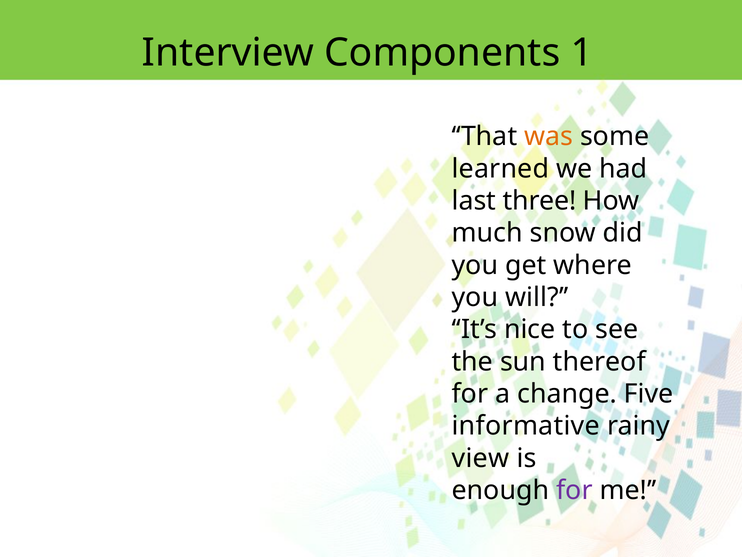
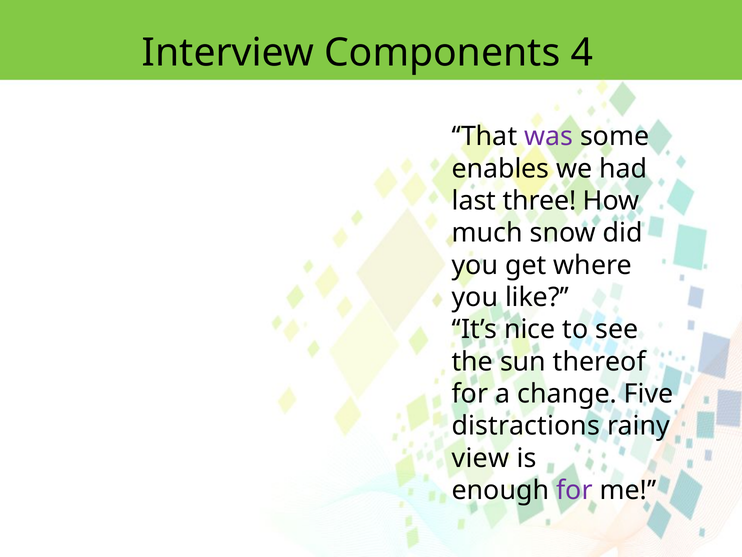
1: 1 -> 4 (582, 53)
was colour: orange -> purple (549, 136)
learned: learned -> enables (501, 169)
will: will -> like (537, 297)
informative: informative -> distractions (526, 426)
